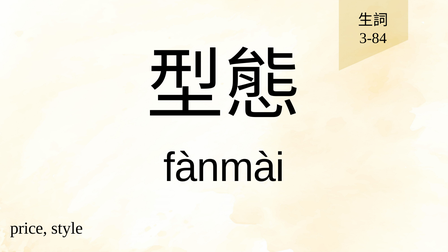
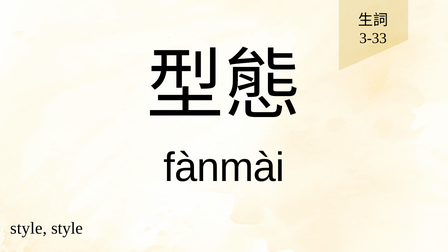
3-84: 3-84 -> 3-33 (373, 38)
price: price -> style (28, 228)
